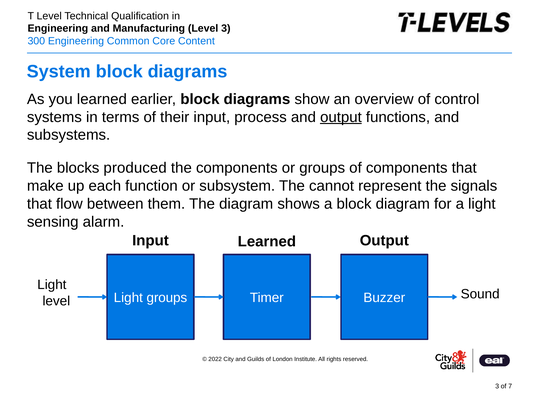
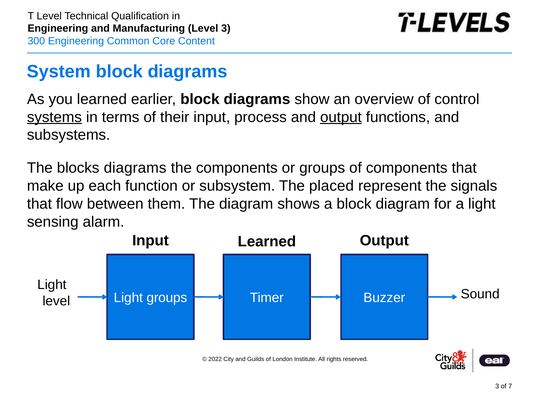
systems underline: none -> present (54, 117)
blocks produced: produced -> diagrams (135, 168)
cannot: cannot -> placed (331, 186)
